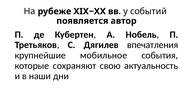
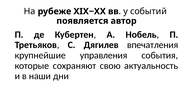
мобильное: мобильное -> управления (104, 56)
